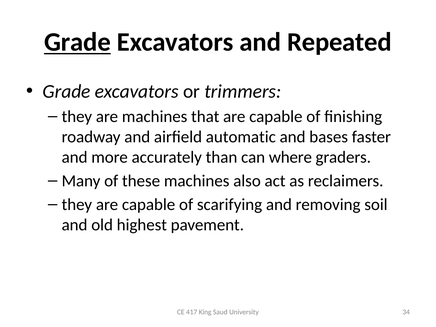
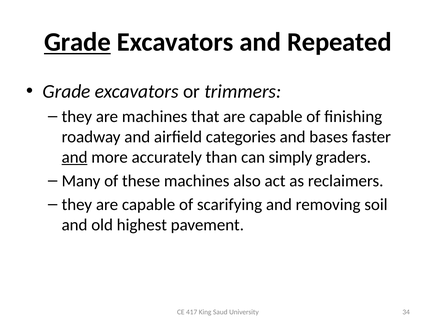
automatic: automatic -> categories (241, 137)
and underline: none -> present (75, 157)
where: where -> simply (290, 157)
